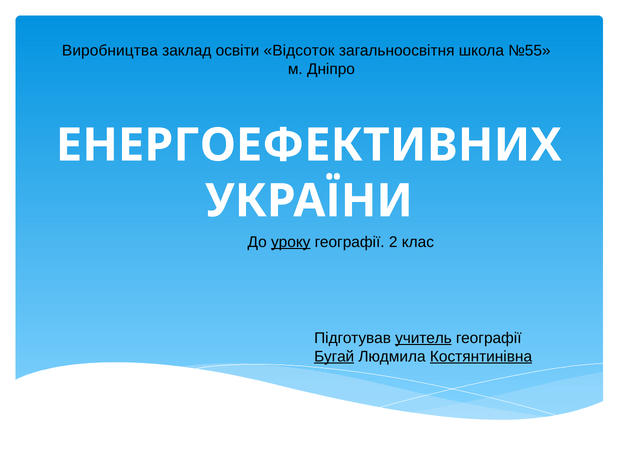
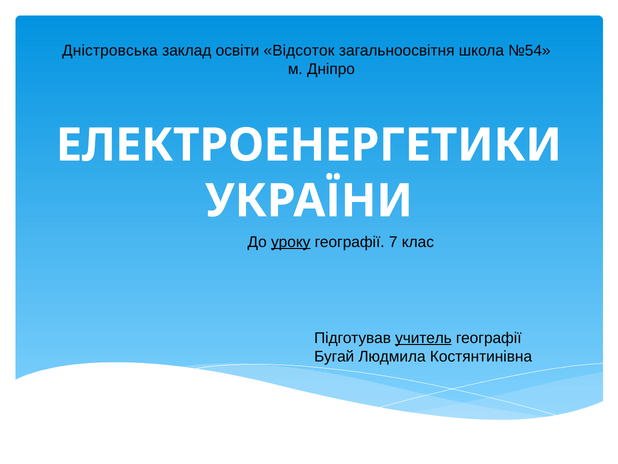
Виробництва: Виробництва -> Дністровська (110, 50)
№55: №55 -> №54 (529, 50)
ЕНЕРГОЕФЕКТИВНИХ: ЕНЕРГОЕФЕКТИВНИХ -> ЕЛЕКТРОЕНЕРГЕТИКИ (309, 145)
2: 2 -> 7 (393, 242)
Бугай underline: present -> none (334, 356)
Костянтинівна underline: present -> none (481, 356)
